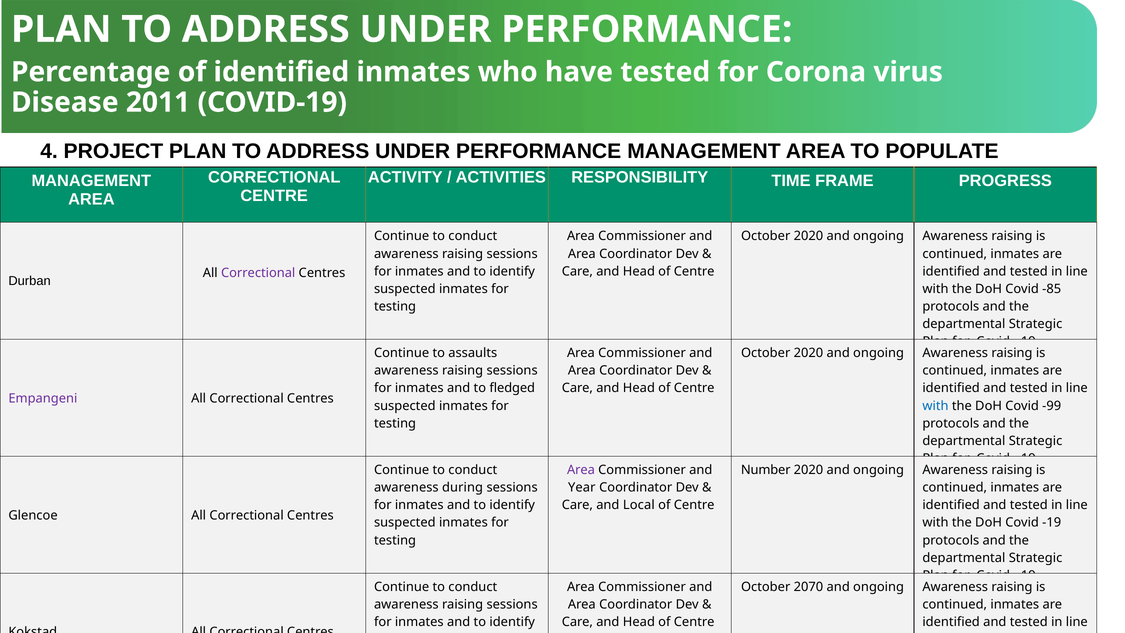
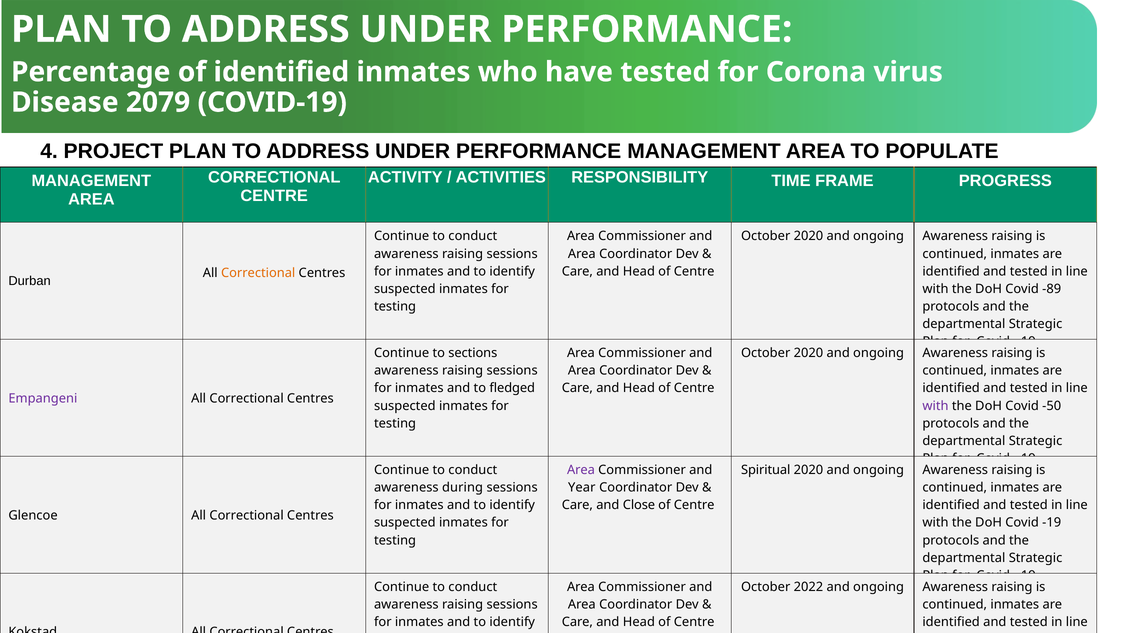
2011: 2011 -> 2079 (158, 102)
Correctional colour: purple -> orange (258, 273)
-85: -85 -> -89 (1052, 289)
assaults: assaults -> sections (473, 353)
with colour: blue -> purple (935, 406)
-99: -99 -> -50 (1052, 406)
Number: Number -> Spiritual (766, 470)
Local: Local -> Close (639, 505)
2070: 2070 -> 2022 (808, 587)
